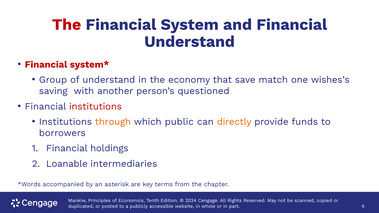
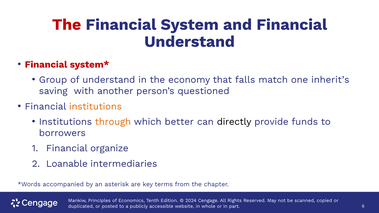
save: save -> falls (245, 80)
wishes’s: wishes’s -> inherit’s (330, 80)
institutions colour: red -> orange (95, 107)
public: public -> better (179, 122)
directly colour: orange -> black (234, 122)
holdings: holdings -> organize (109, 148)
